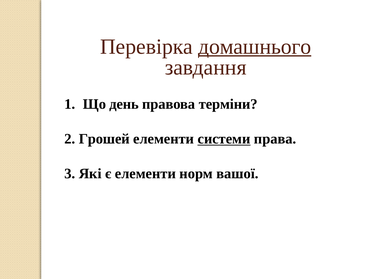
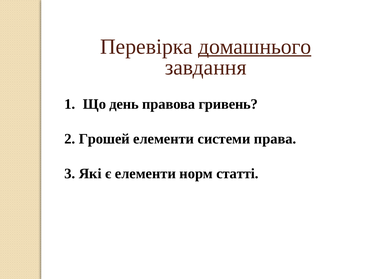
терміни: терміни -> гривень (228, 104)
системи underline: present -> none (224, 139)
вашої: вашої -> статті (237, 174)
